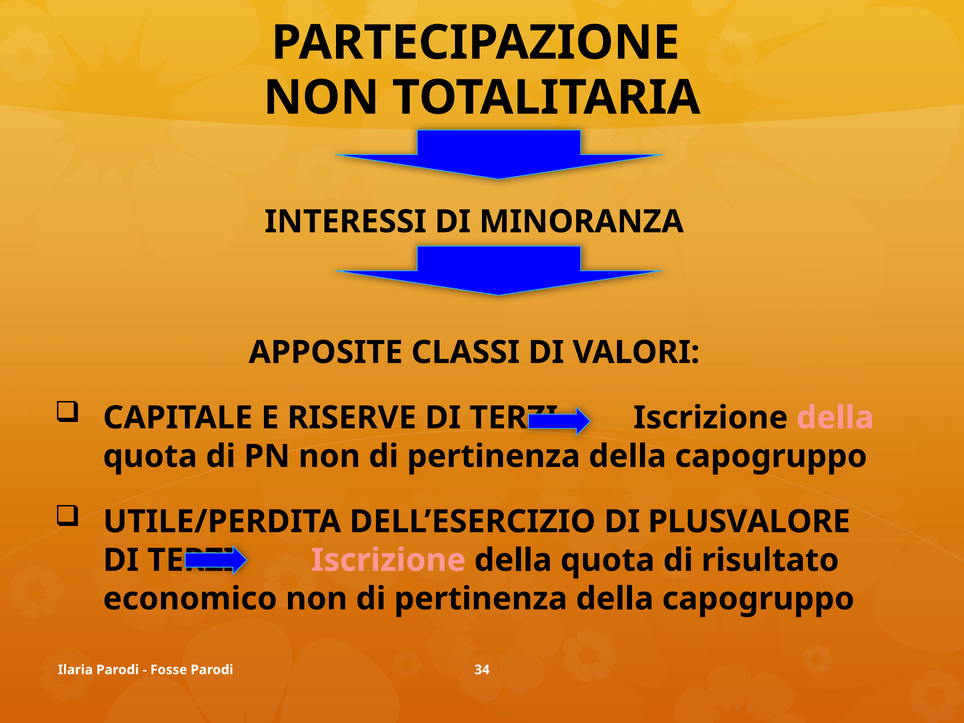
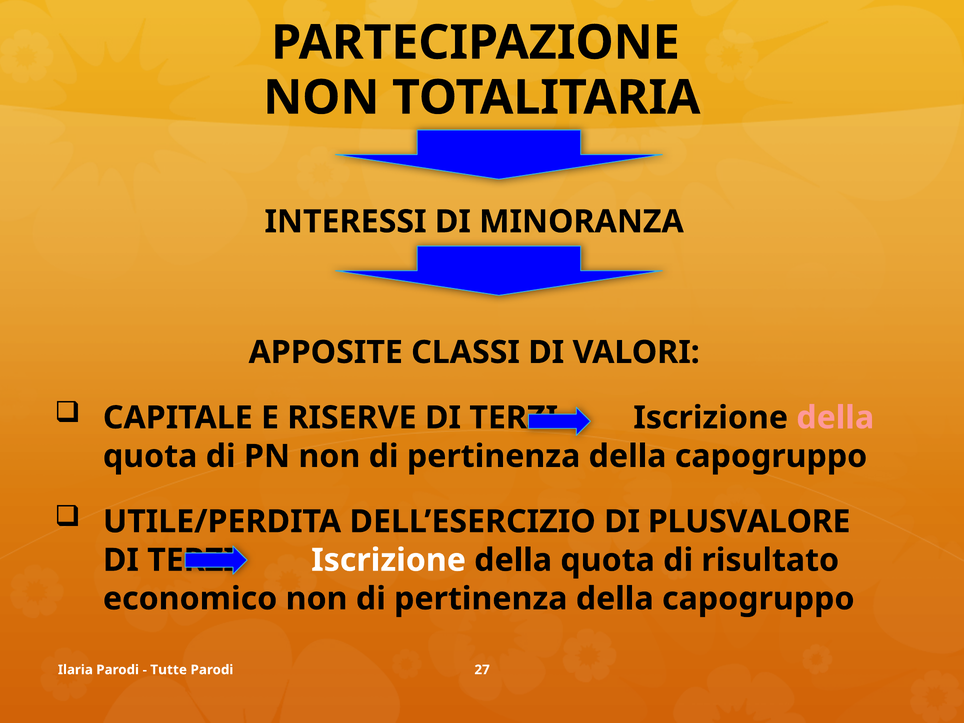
Iscrizione colour: pink -> white (389, 560)
Fosse: Fosse -> Tutte (169, 670)
34: 34 -> 27 (482, 670)
